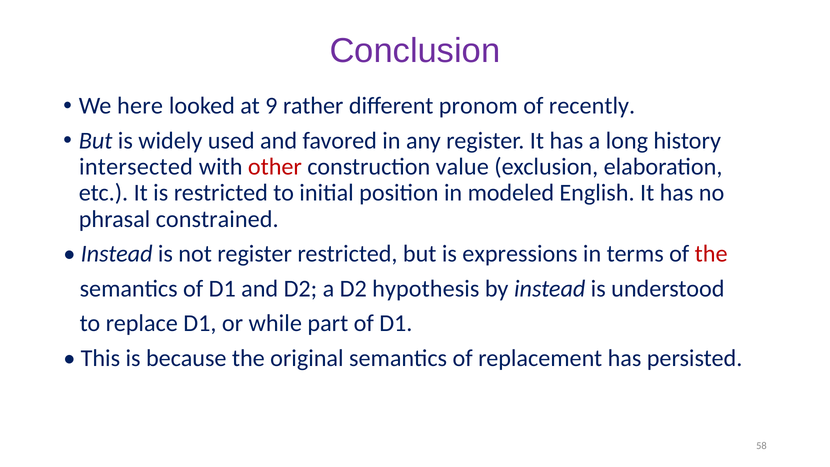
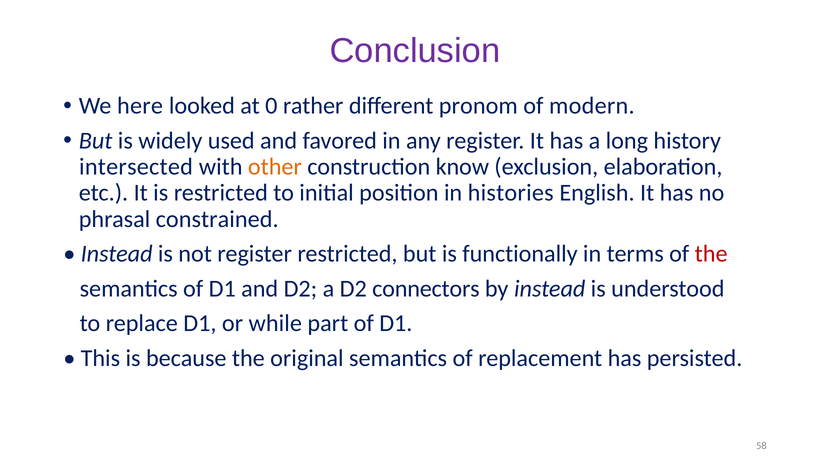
9: 9 -> 0 (271, 106)
recently: recently -> modern (592, 106)
other colour: red -> orange (275, 167)
value: value -> know (462, 167)
modeled: modeled -> histories (511, 193)
expressions: expressions -> functionally (520, 254)
hypothesis: hypothesis -> connectors (426, 288)
